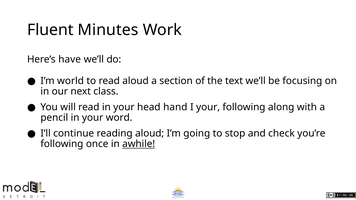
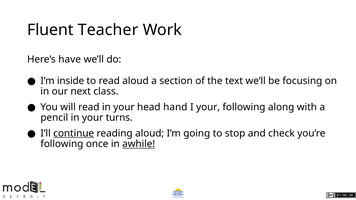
Minutes: Minutes -> Teacher (108, 30)
world: world -> inside (71, 81)
word: word -> turns (119, 118)
continue underline: none -> present (74, 133)
